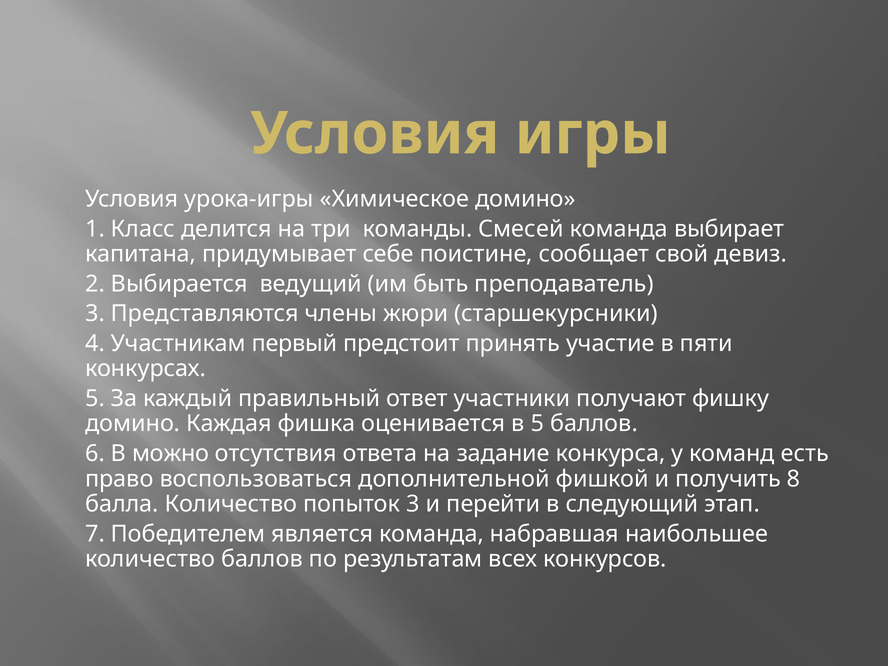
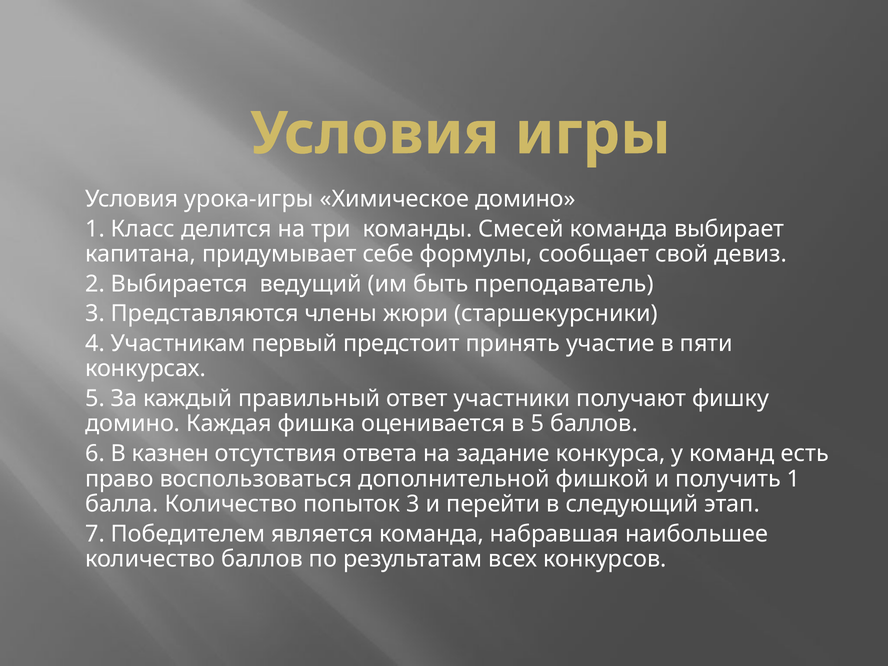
поистине: поистине -> формулы (476, 254)
можно: можно -> казнен (171, 453)
получить 8: 8 -> 1 (794, 479)
